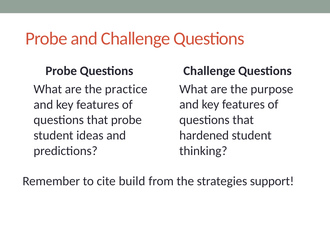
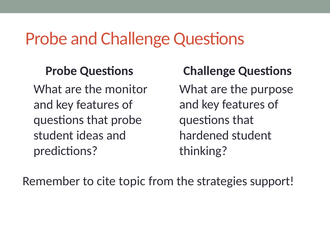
practice: practice -> monitor (126, 89)
build: build -> topic (132, 181)
